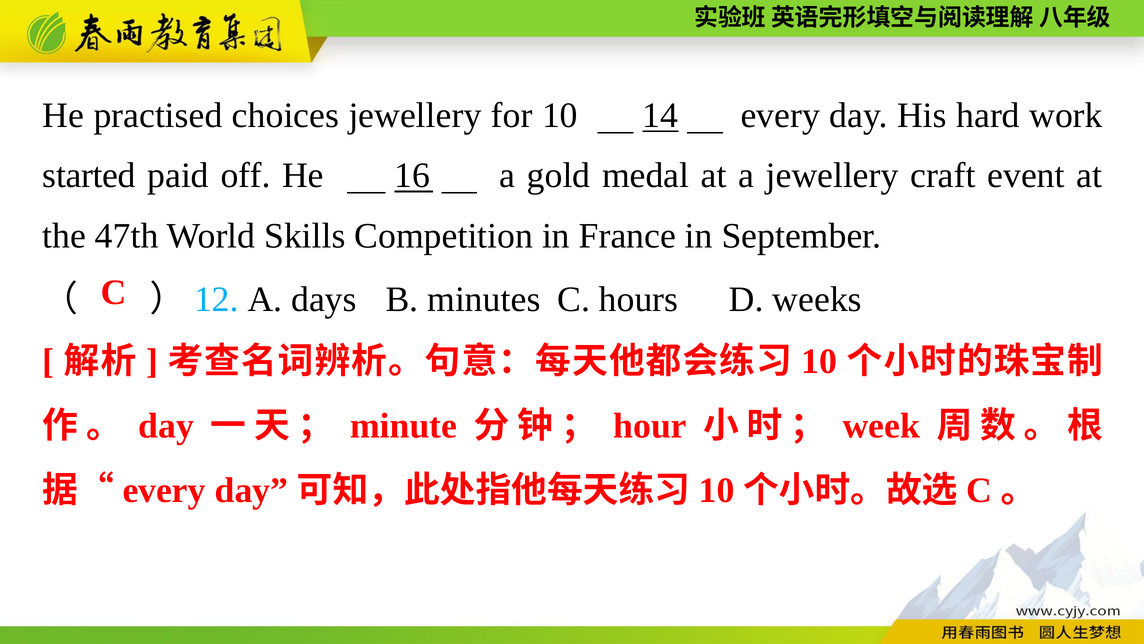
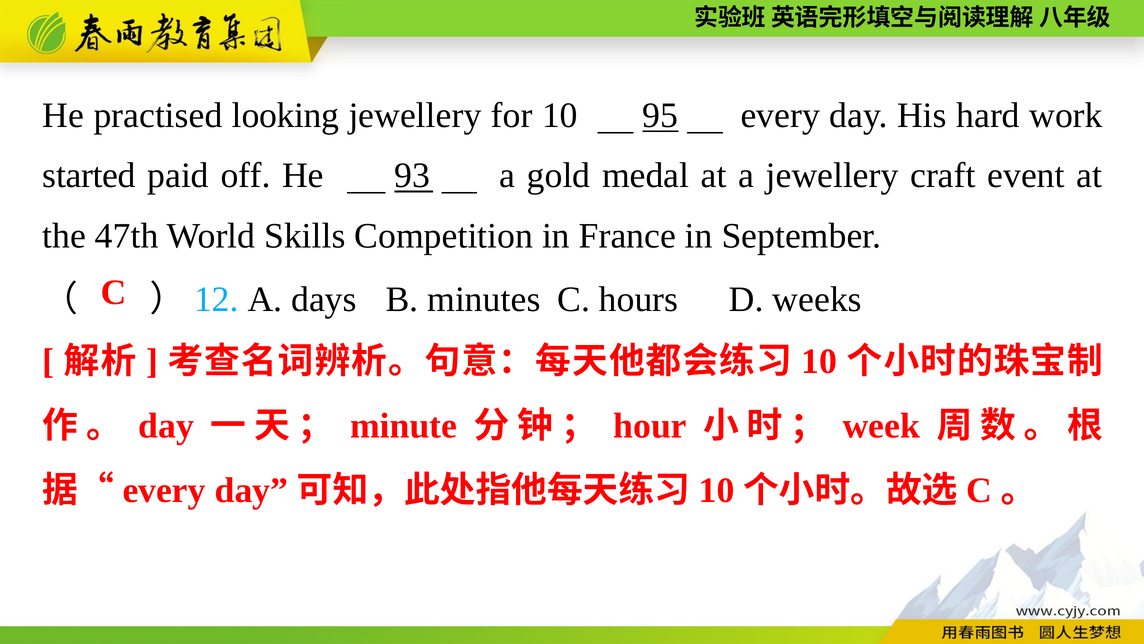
choices: choices -> looking (286, 115)
14: 14 -> 95 (660, 115)
16: 16 -> 93 (412, 176)
